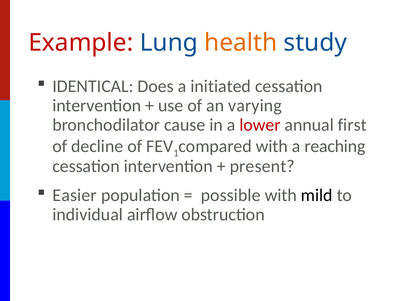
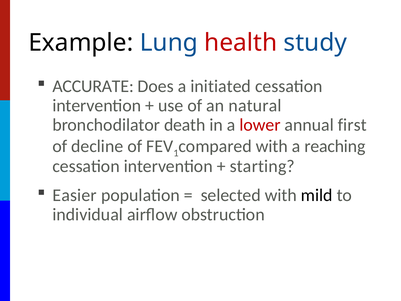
Example colour: red -> black (81, 43)
health colour: orange -> red (241, 43)
IDENTICAL: IDENTICAL -> ACCURATE (93, 86)
varying: varying -> natural (255, 106)
cause: cause -> death (185, 125)
present: present -> starting (262, 166)
possible: possible -> selected (231, 195)
